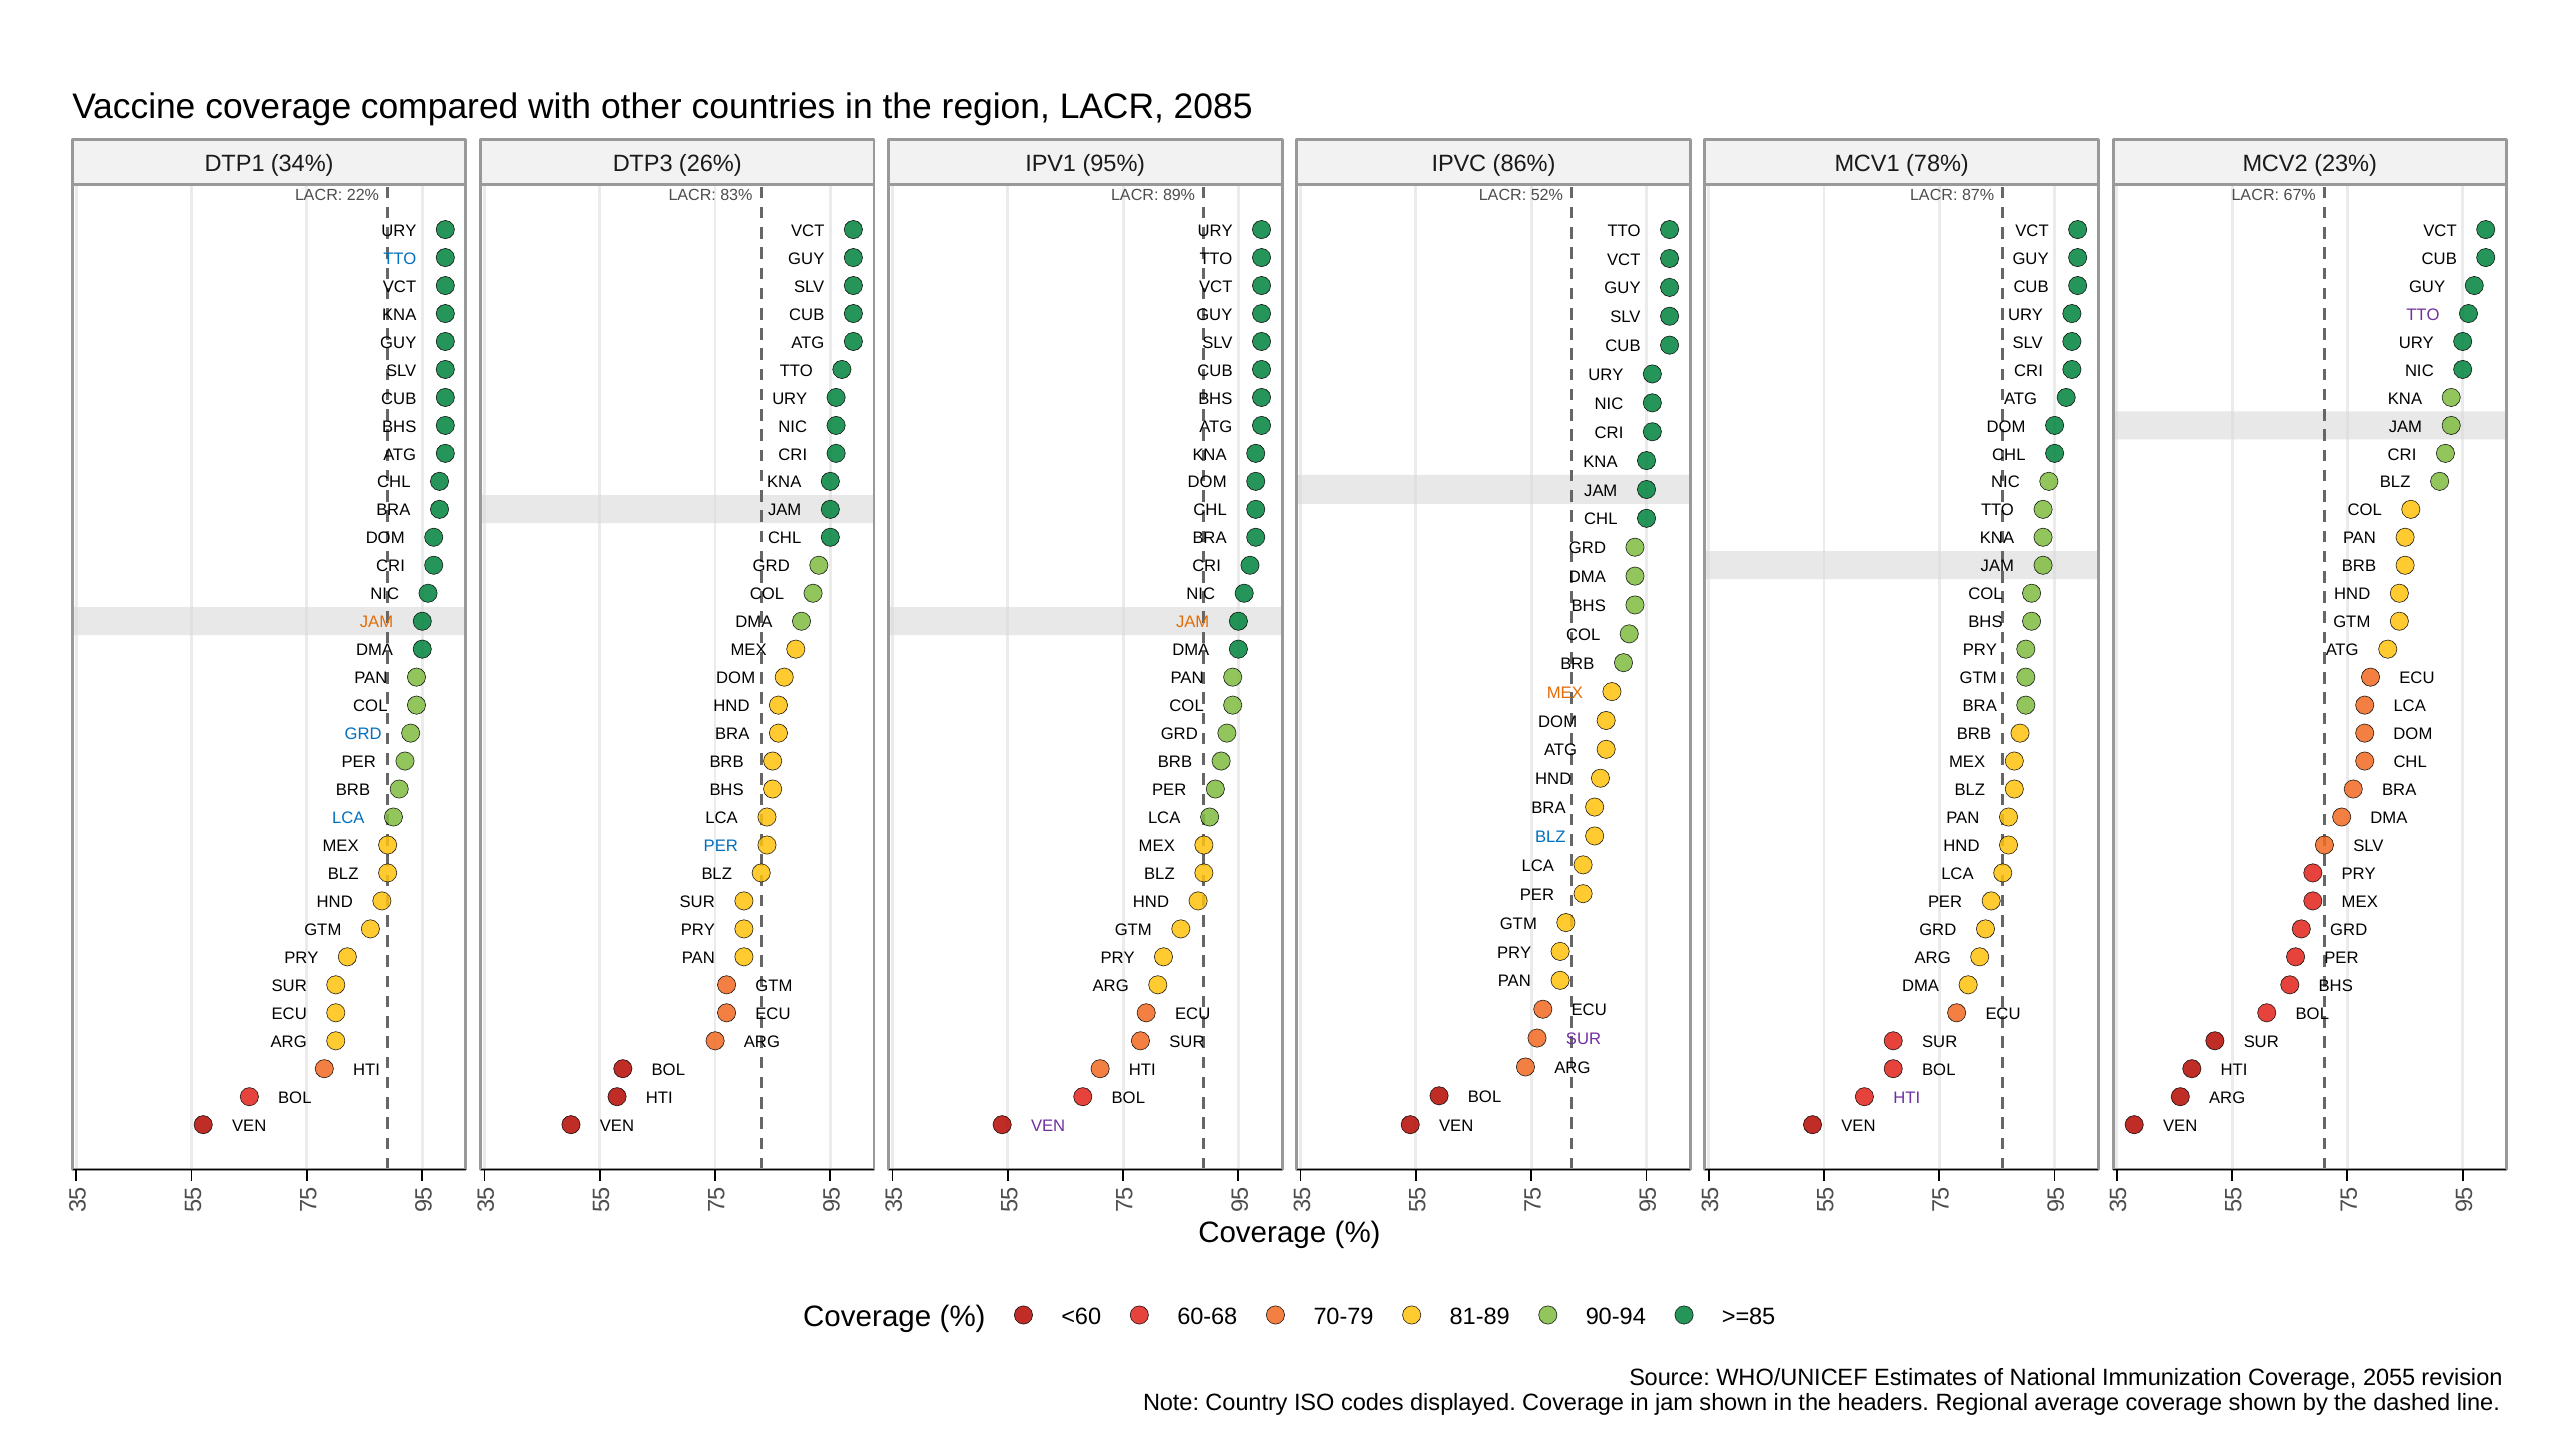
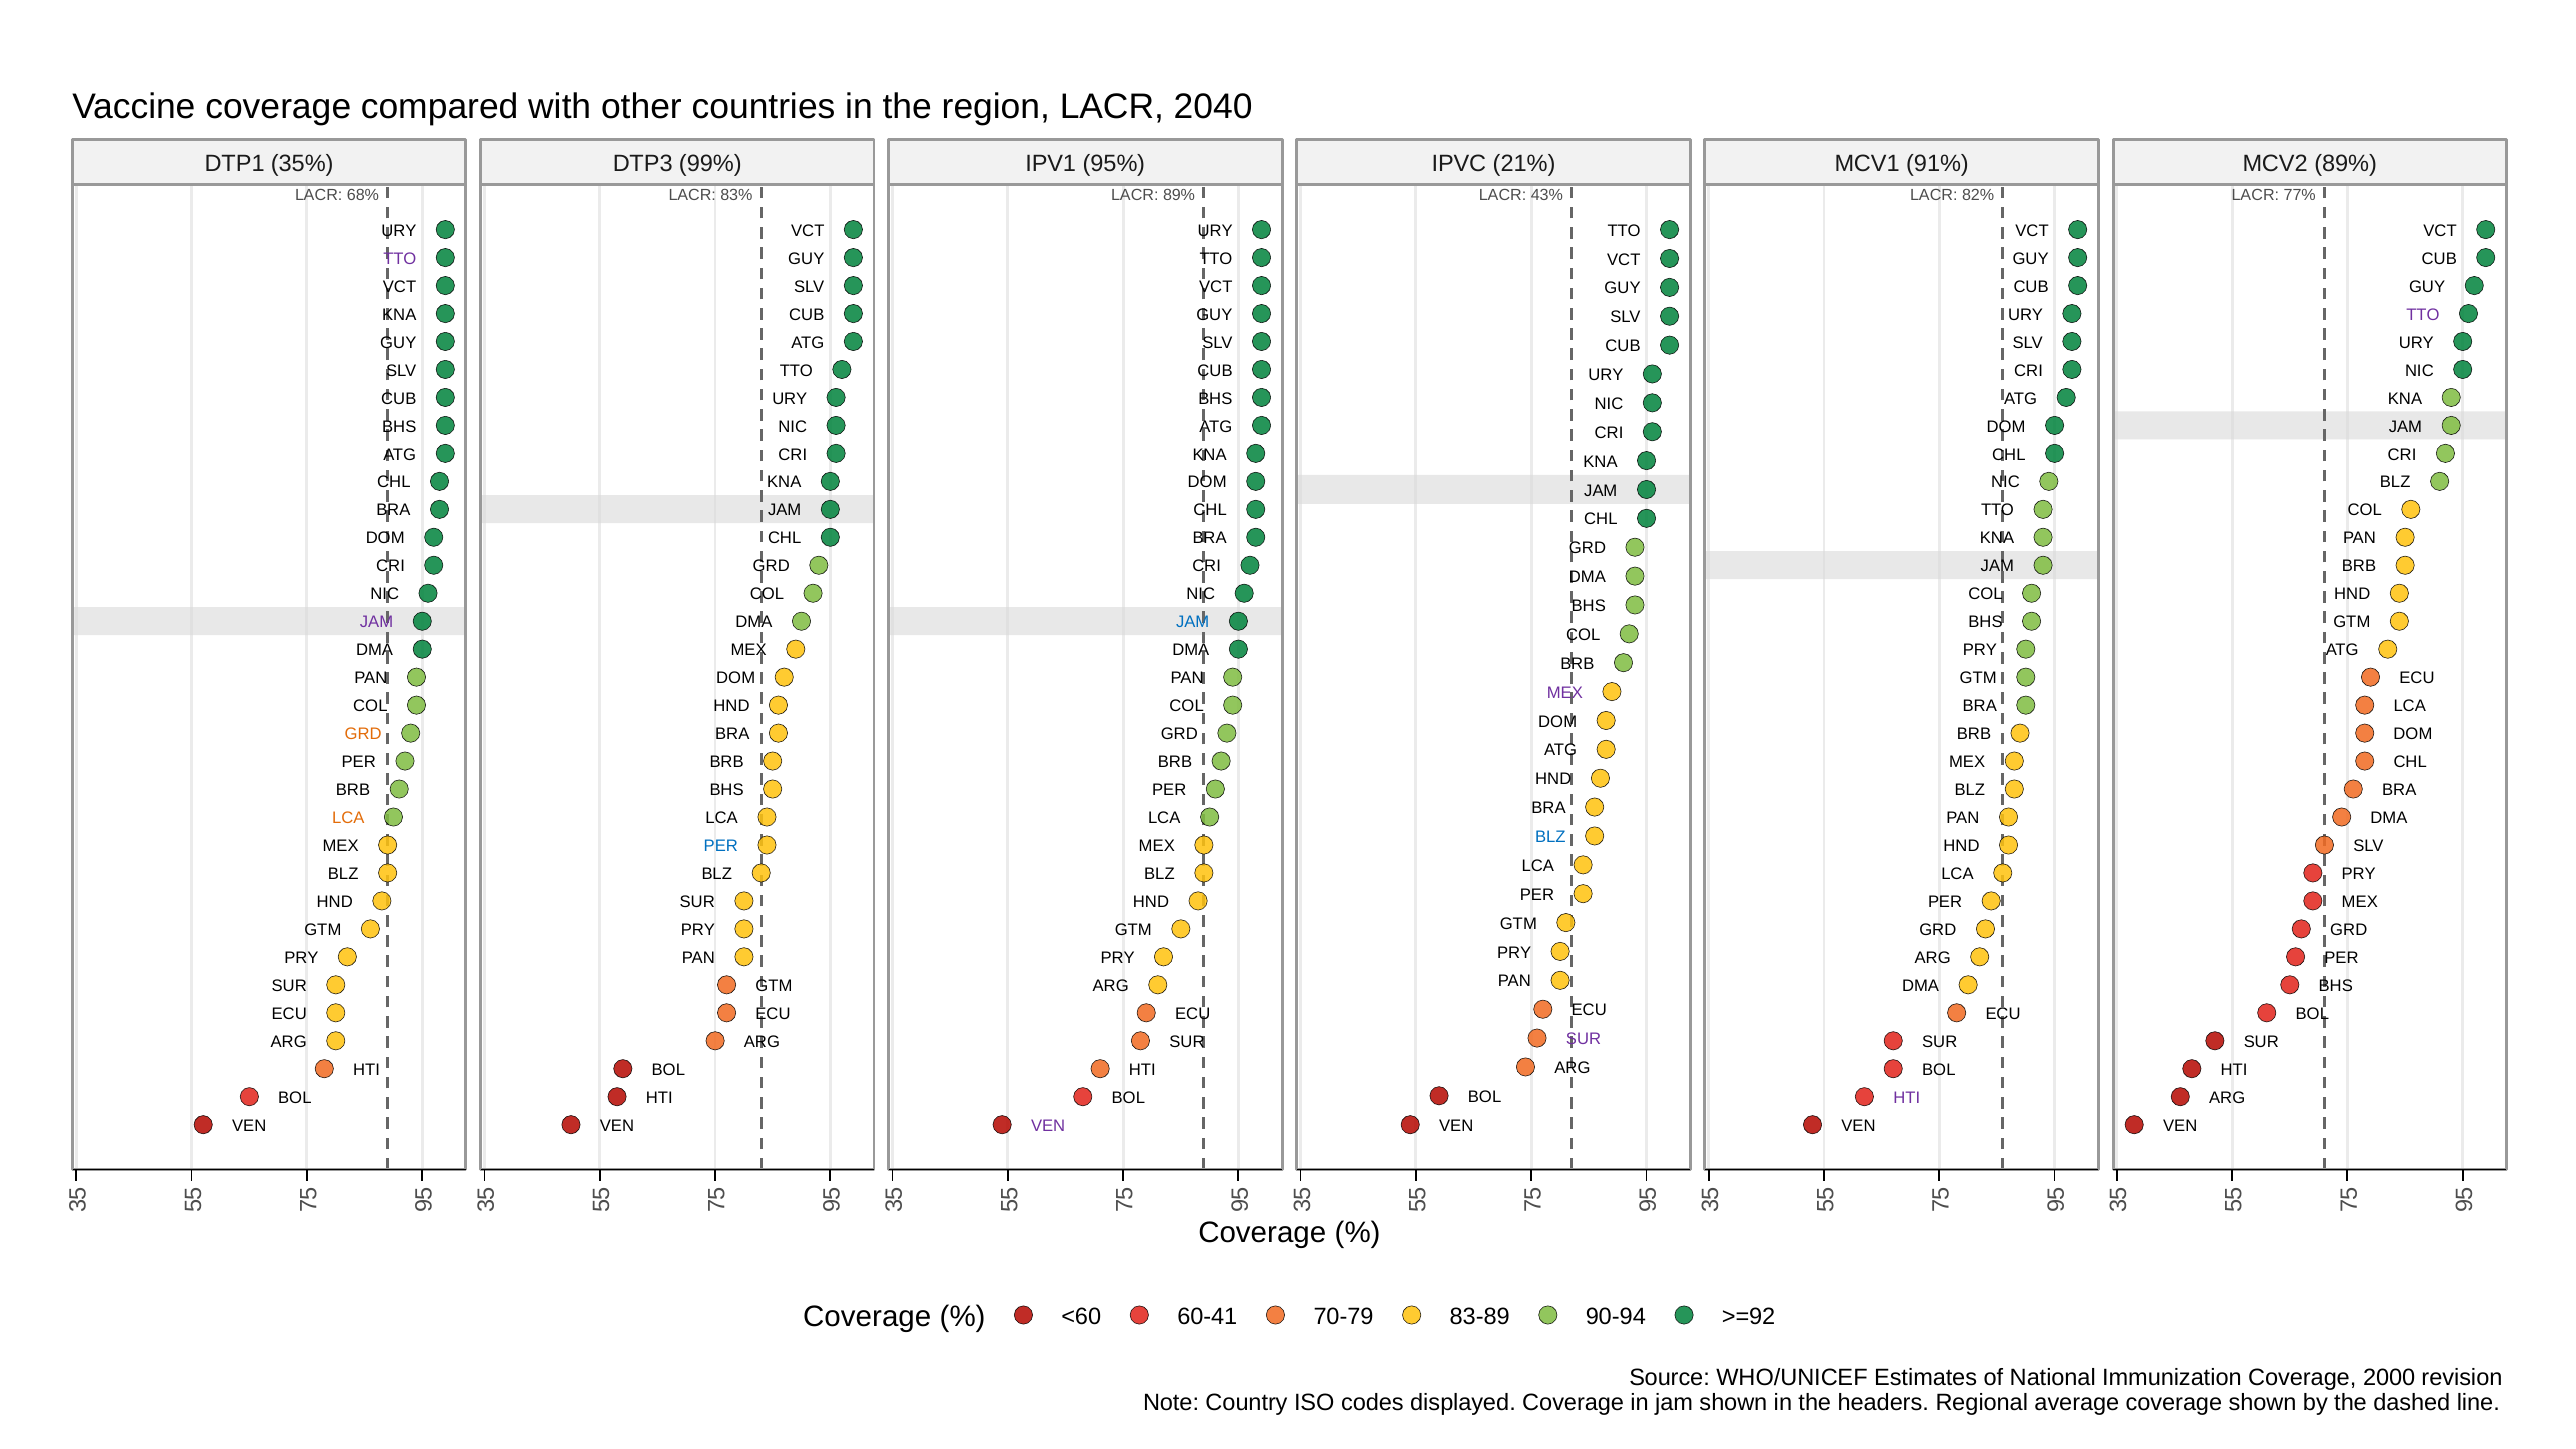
2085: 2085 -> 2040 (1213, 107)
34%: 34% -> 35% (302, 164)
26%: 26% -> 99% (710, 164)
86%: 86% -> 21% (1524, 164)
78%: 78% -> 91% (1937, 164)
MCV2 23%: 23% -> 89% (2346, 164)
22%: 22% -> 68% (363, 195)
52%: 52% -> 43% (1547, 195)
87%: 87% -> 82% (1978, 195)
67%: 67% -> 77% (2300, 195)
TTO colour: blue -> purple (400, 259)
JAM colour: orange -> purple (377, 622)
JAM colour: orange -> blue (1193, 622)
MEX colour: orange -> purple (1565, 693)
GRD colour: blue -> orange (363, 734)
LCA colour: blue -> orange (348, 818)
60-68: 60-68 -> 60-41 (1207, 1317)
81-89: 81-89 -> 83-89 (1480, 1317)
>=85: >=85 -> >=92 (1749, 1317)
2055: 2055 -> 2000 (2389, 1378)
